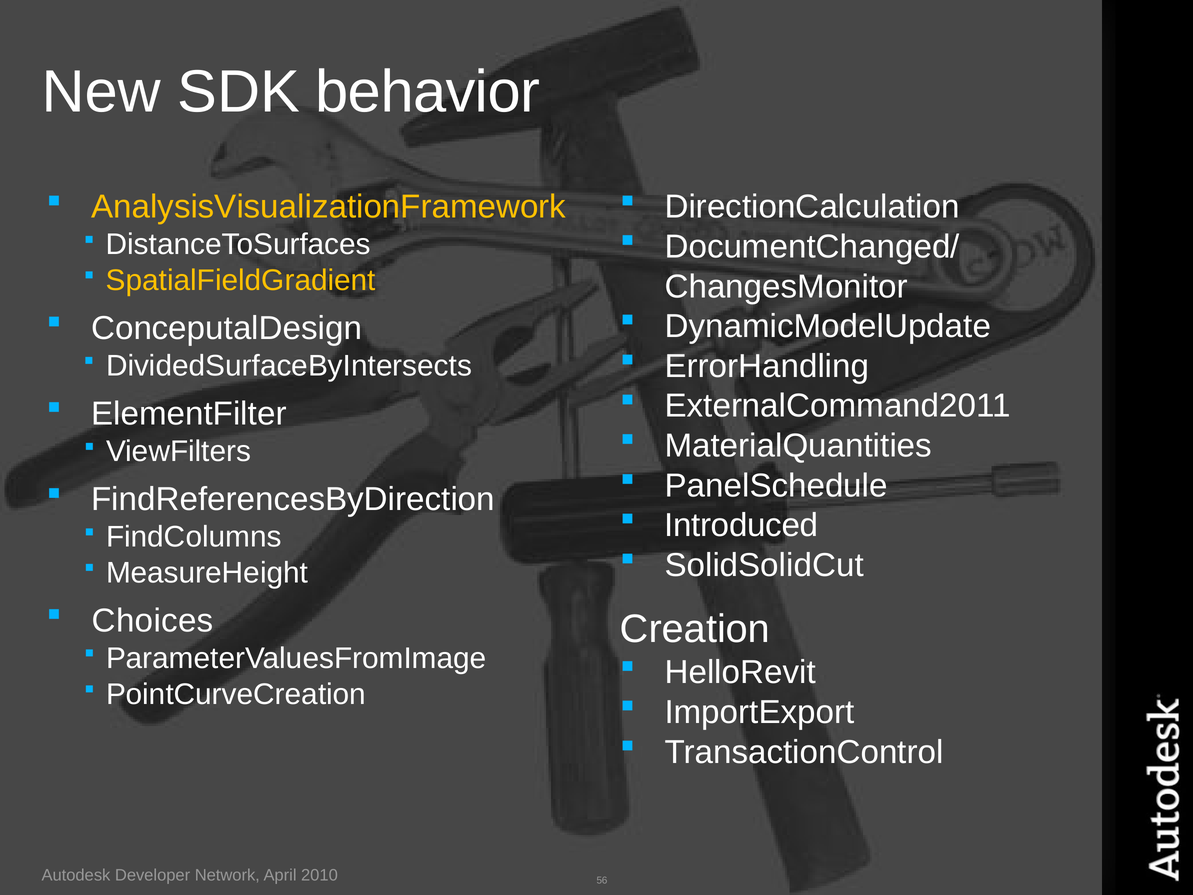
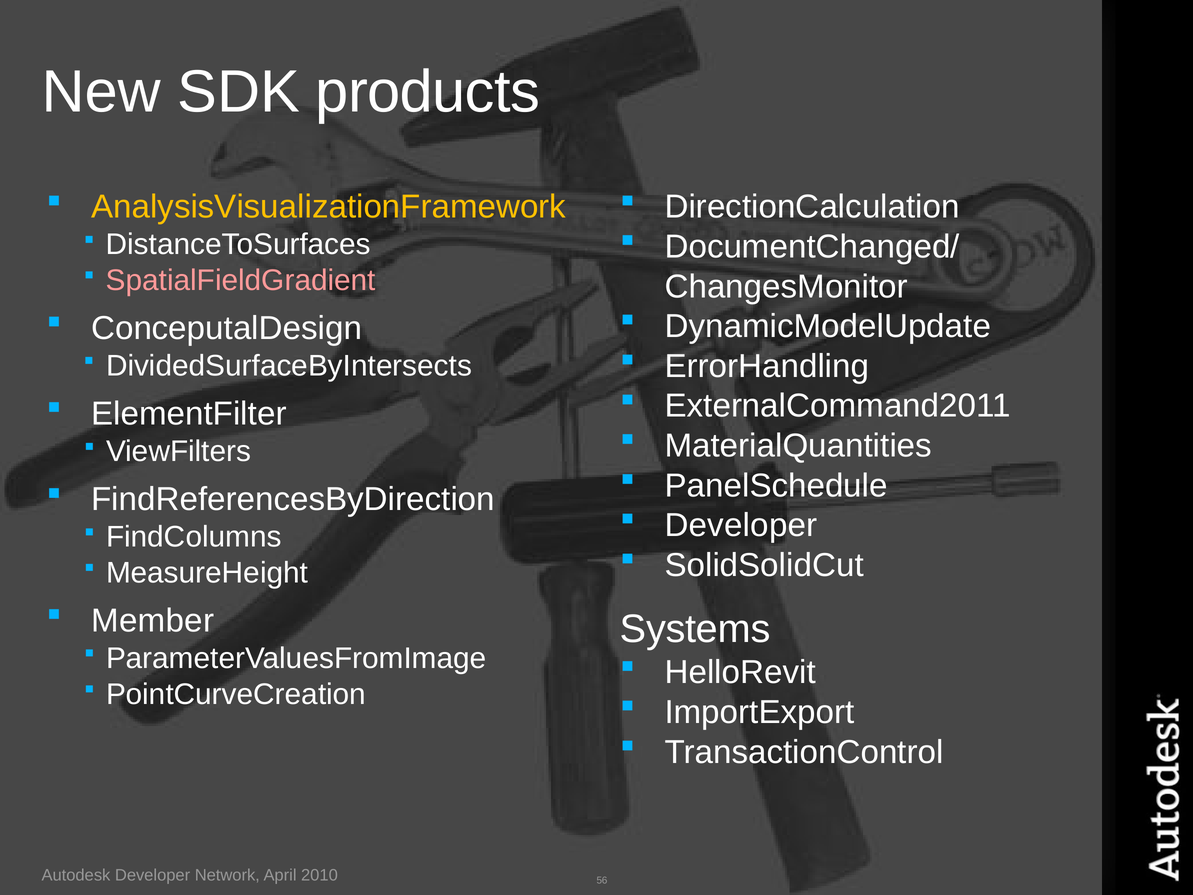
behavior: behavior -> products (428, 92)
SpatialFieldGradient colour: yellow -> pink (241, 280)
Introduced: Introduced -> Developer (741, 525)
Choices: Choices -> Member (153, 621)
Creation: Creation -> Systems (695, 629)
